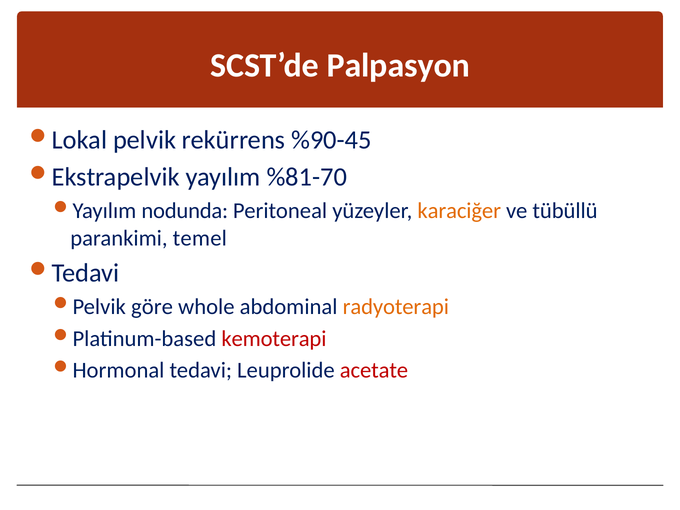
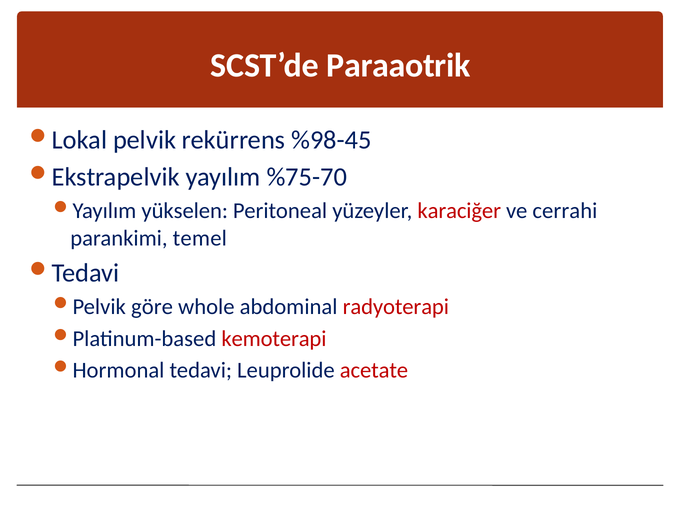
Palpasyon: Palpasyon -> Paraaotrik (398, 65)
%90-45: %90-45 -> %98-45 (331, 140)
%81-70: %81-70 -> %75-70 (307, 177)
nodunda: nodunda -> yükselen (185, 211)
karaciğer colour: orange -> red (459, 211)
tübüllü: tübüllü -> cerrahi (565, 211)
radyoterapi colour: orange -> red (396, 307)
